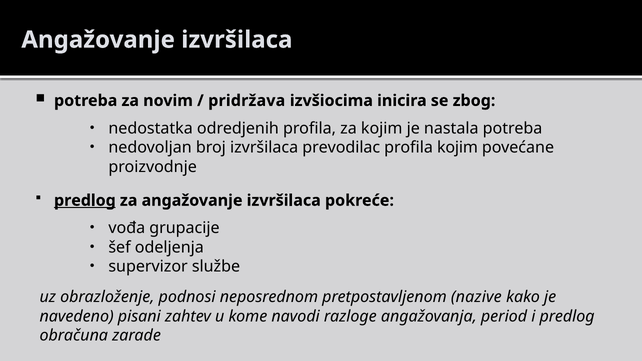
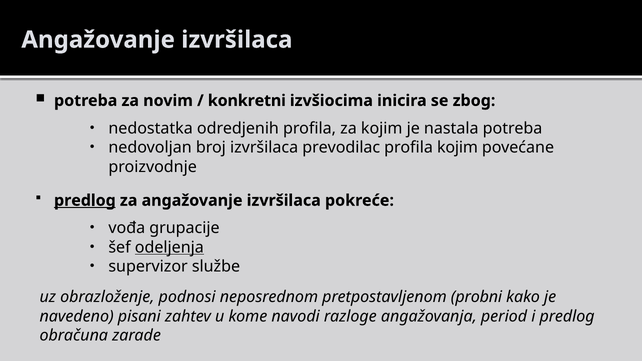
pridržava: pridržava -> konkretni (247, 101)
odeljenja underline: none -> present (169, 247)
nazive: nazive -> probni (476, 297)
